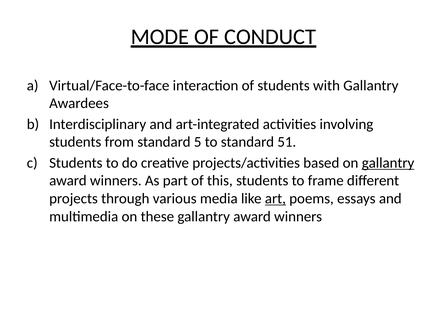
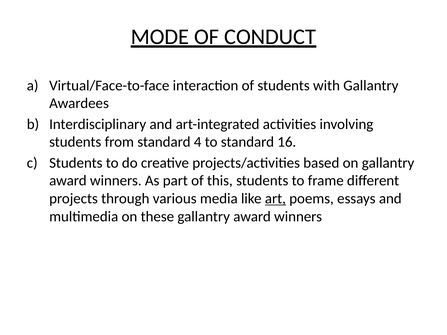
5: 5 -> 4 (198, 142)
51: 51 -> 16 (287, 142)
gallantry underline: present -> none (388, 163)
